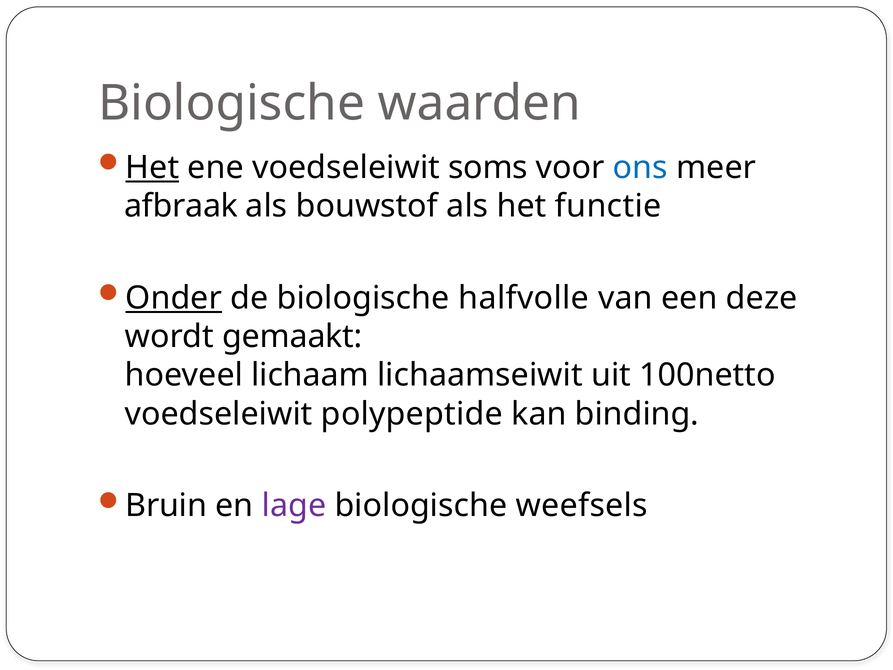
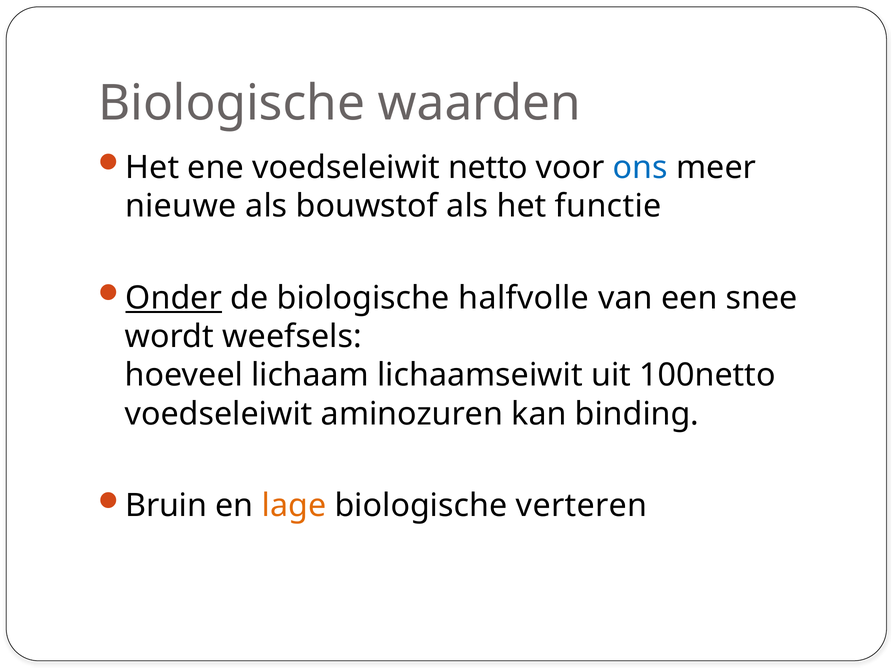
Het underline: present -> none (152, 167)
soms: soms -> netto (488, 167)
afbraak: afbraak -> nieuwe (181, 206)
deze: deze -> snee (762, 298)
gemaakt: gemaakt -> weefsels (292, 337)
polypeptide: polypeptide -> aminozuren (412, 414)
lage colour: purple -> orange (294, 506)
weefsels: weefsels -> verteren (582, 506)
